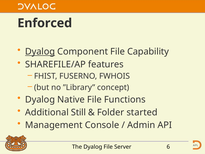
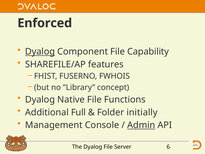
Still: Still -> Full (78, 112)
started: started -> initially (142, 112)
Admin underline: none -> present (141, 125)
